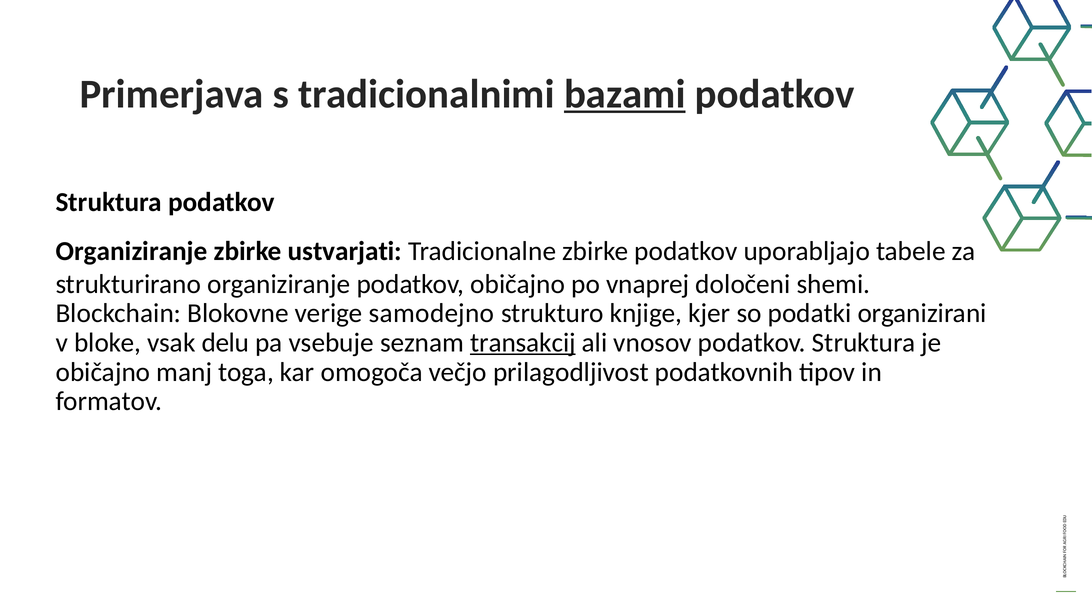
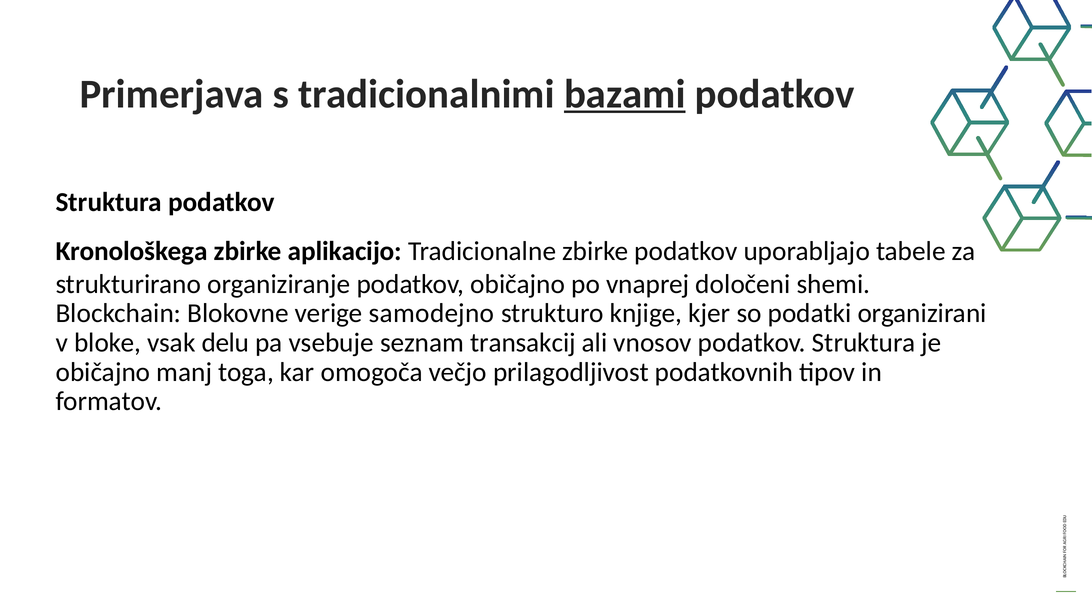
Organiziranje: Organiziranje -> Kronološkega (132, 251)
ustvarjati: ustvarjati -> aplikacijo (345, 251)
transakcij underline: present -> none (523, 343)
